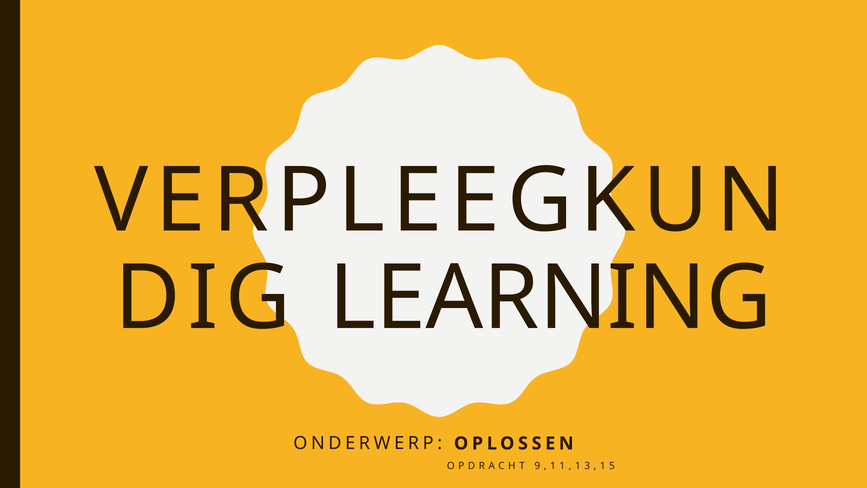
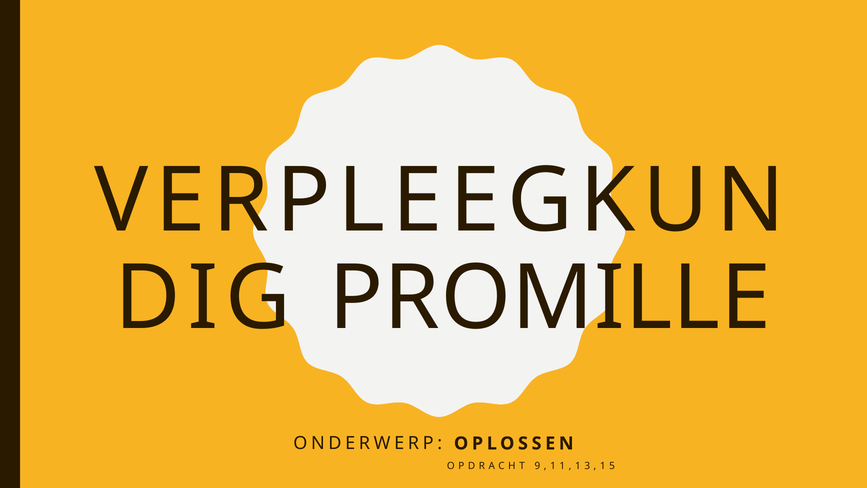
LEARNING: LEARNING -> PROMILLE (550, 298)
